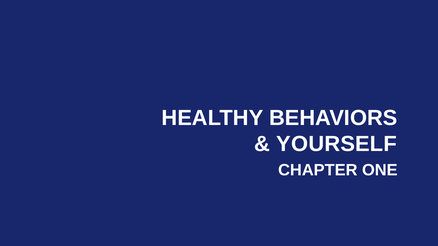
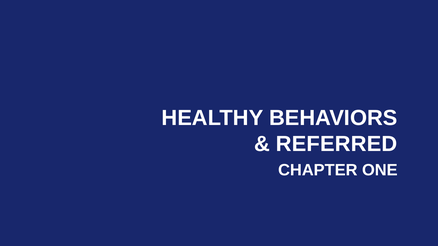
YOURSELF: YOURSELF -> REFERRED (337, 144)
